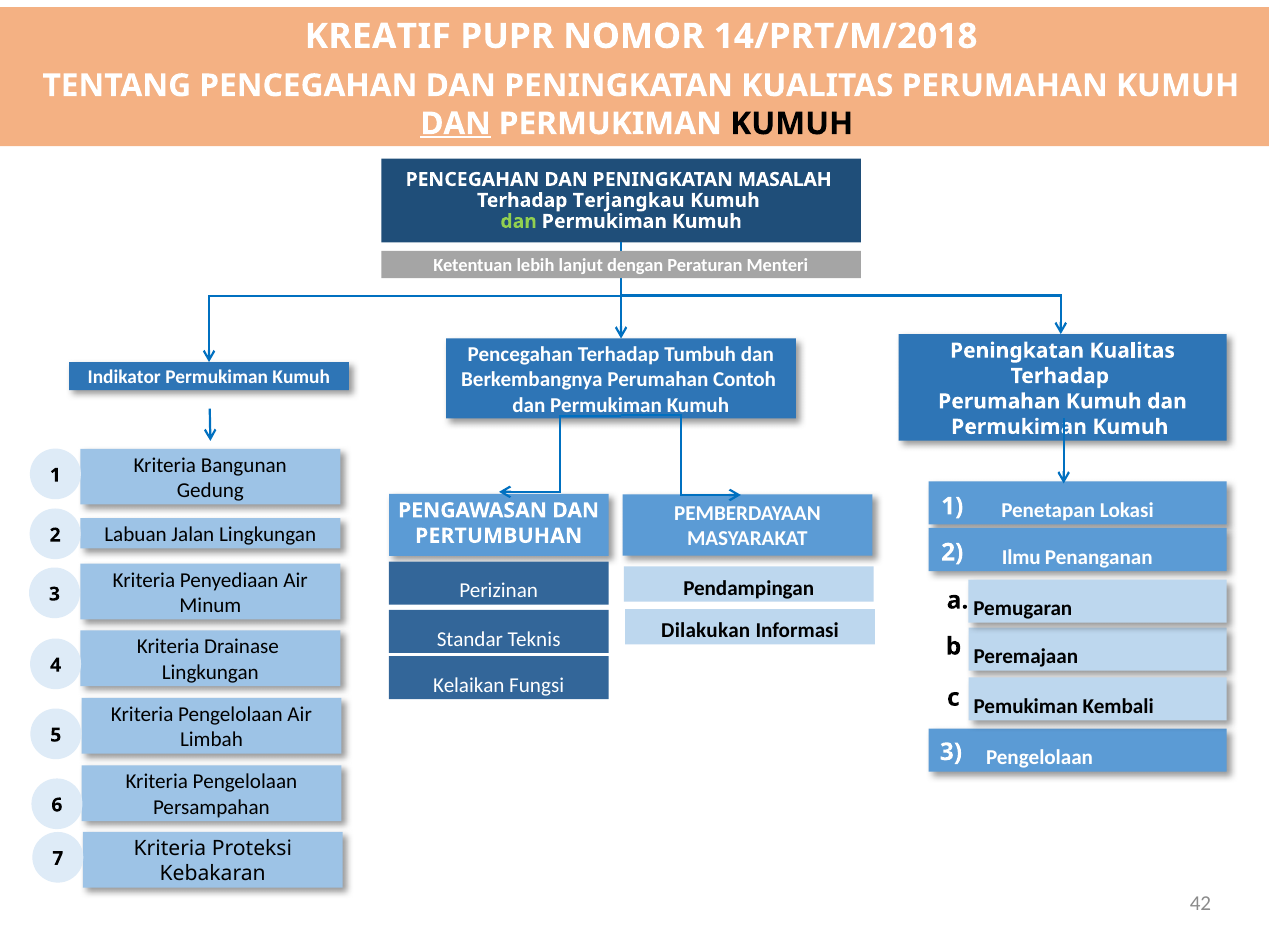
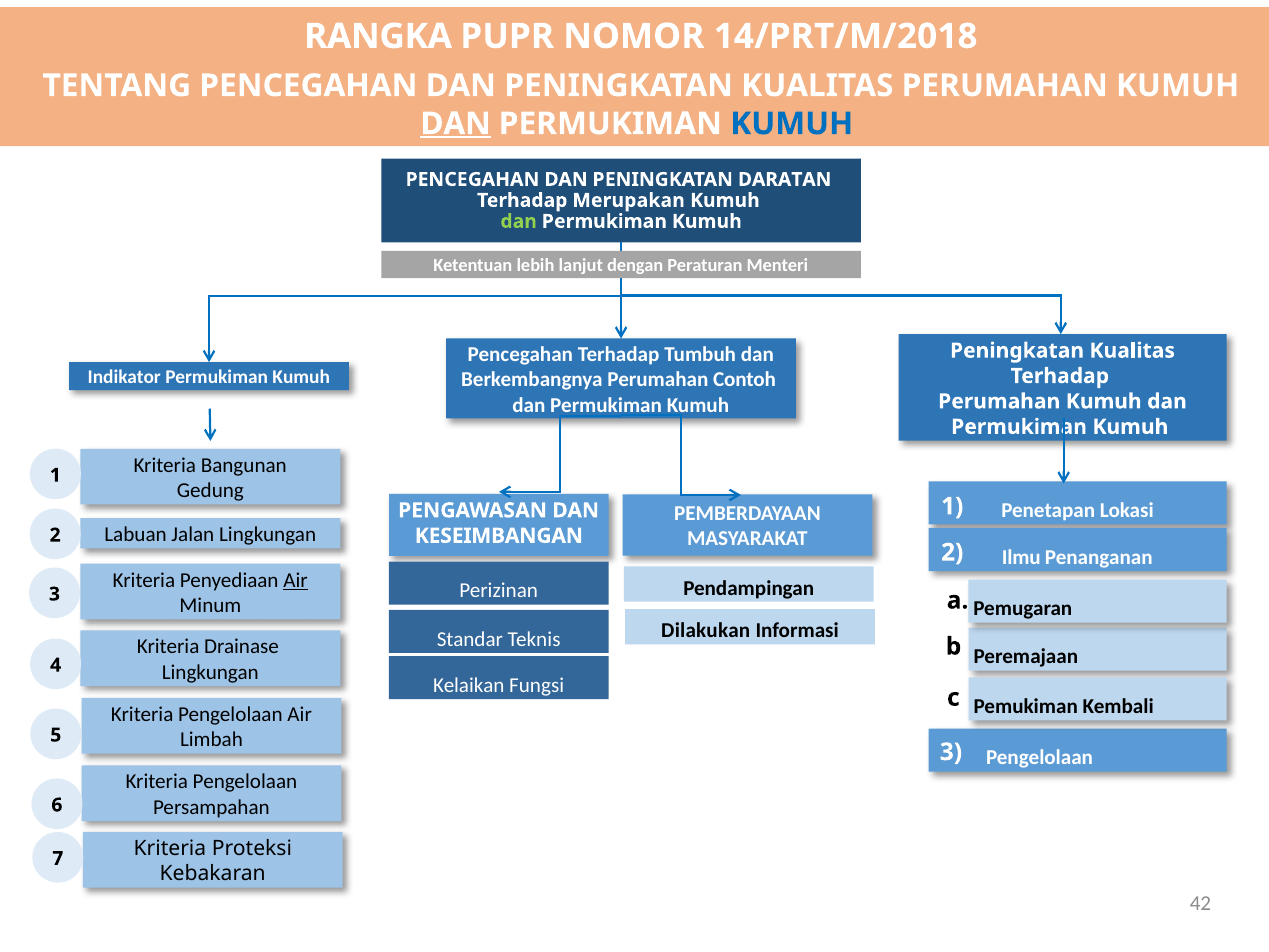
KREATIF: KREATIF -> RANGKA (378, 36)
KUMUH colour: black -> blue (792, 124)
MASALAH: MASALAH -> DARATAN (785, 179)
Terjangkau: Terjangkau -> Merupakan (629, 200)
PERTUMBUHAN: PERTUMBUHAN -> KESEIMBANGAN (499, 536)
Air underline: none -> present (296, 580)
